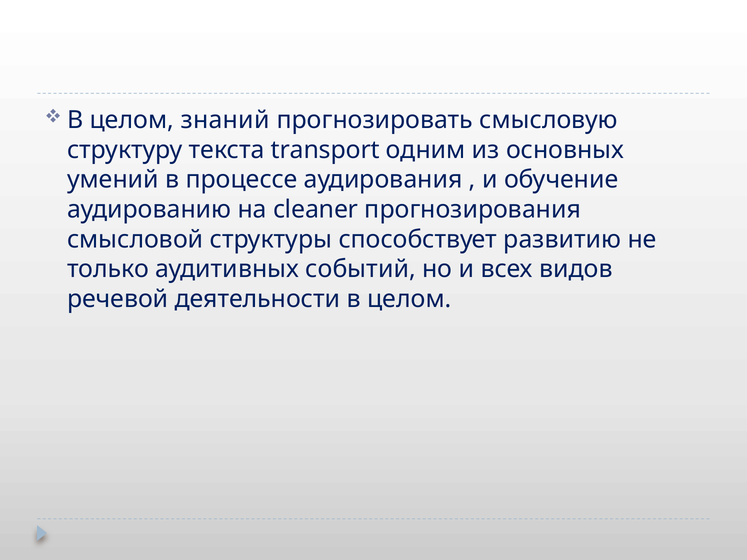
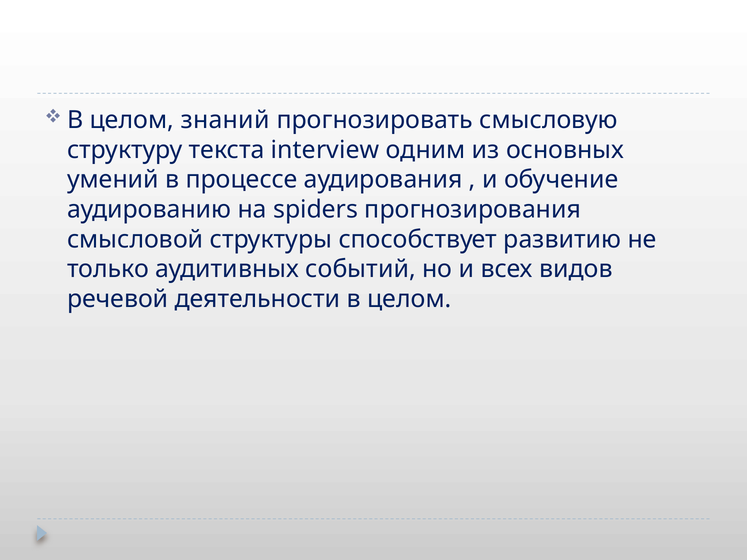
transport: transport -> interview (325, 150)
cleaner: cleaner -> spiders (316, 210)
